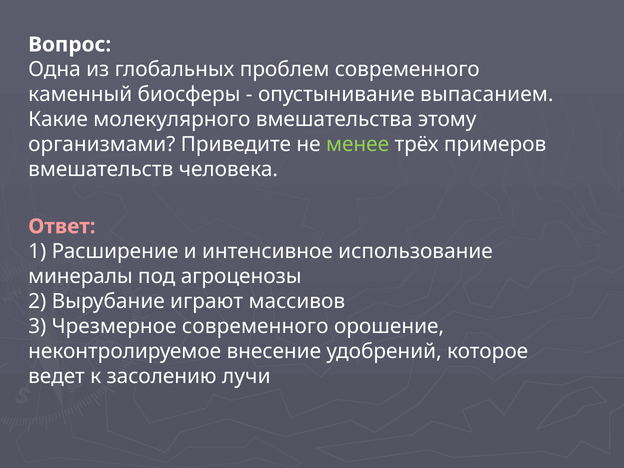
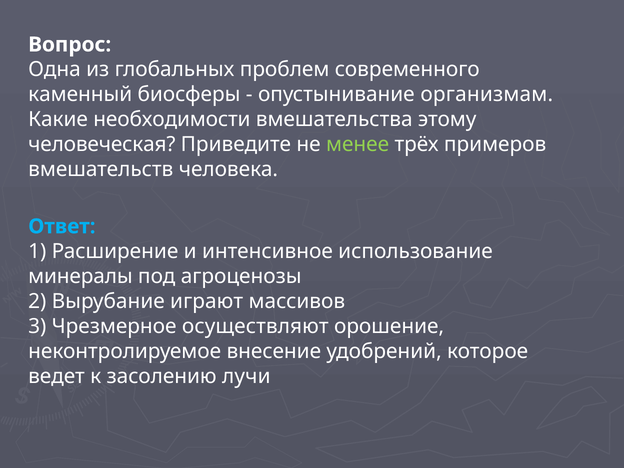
выпасанием: выпасанием -> организмам (487, 95)
молекулярного: молекулярного -> необходимости (172, 119)
организмами: организмами -> человеческая (102, 144)
Ответ colour: pink -> light blue (62, 226)
Чрезмерное современного: современного -> осуществляют (255, 326)
